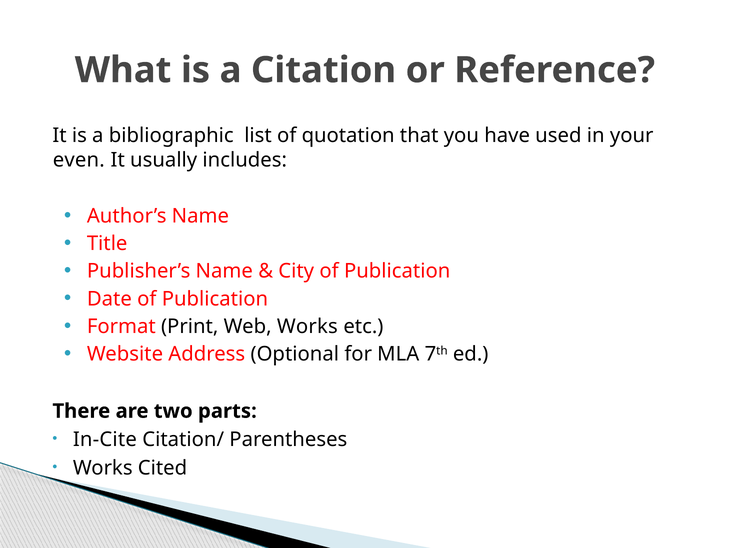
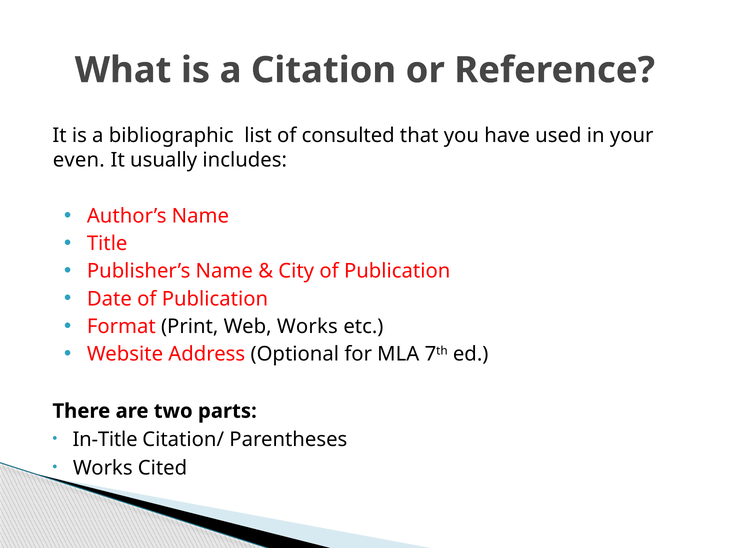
quotation: quotation -> consulted (348, 135)
In-Cite: In-Cite -> In-Title (105, 439)
